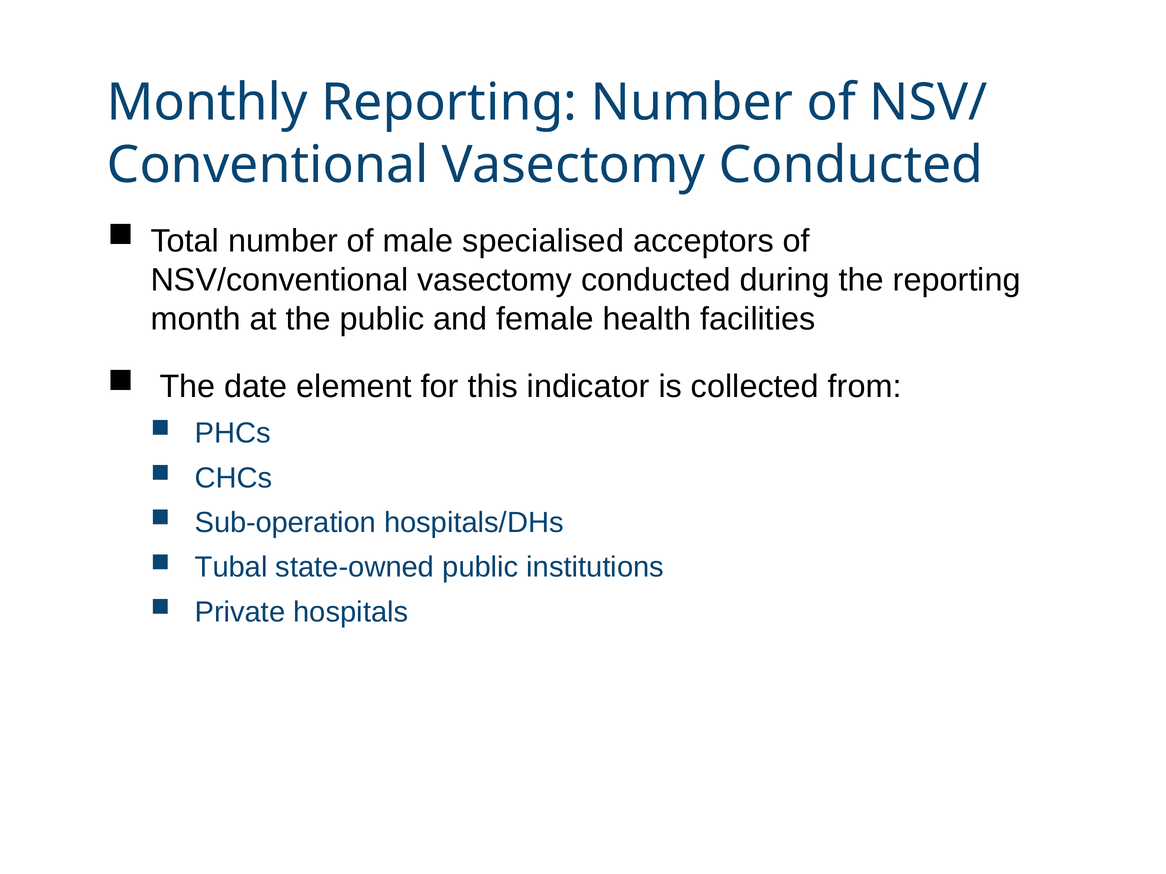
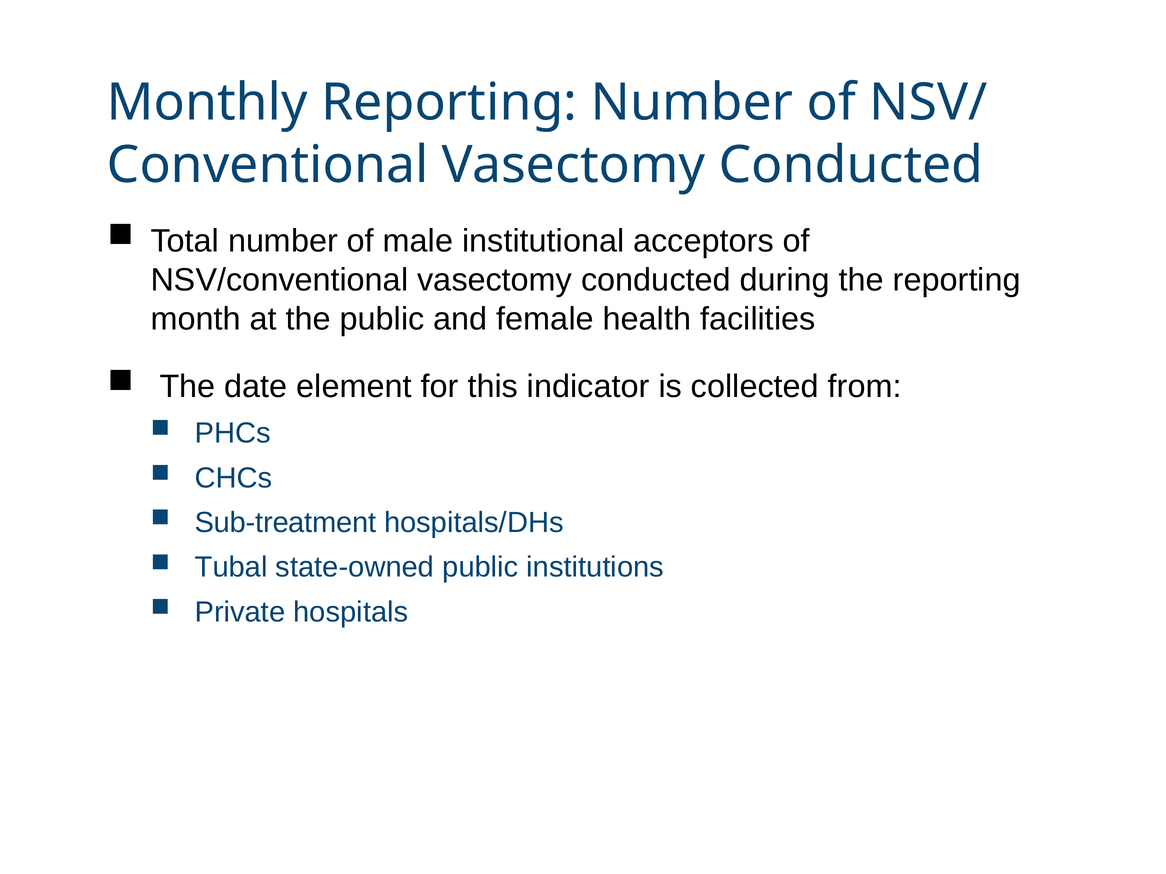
specialised: specialised -> institutional (543, 241)
Sub-operation: Sub-operation -> Sub-treatment (285, 523)
